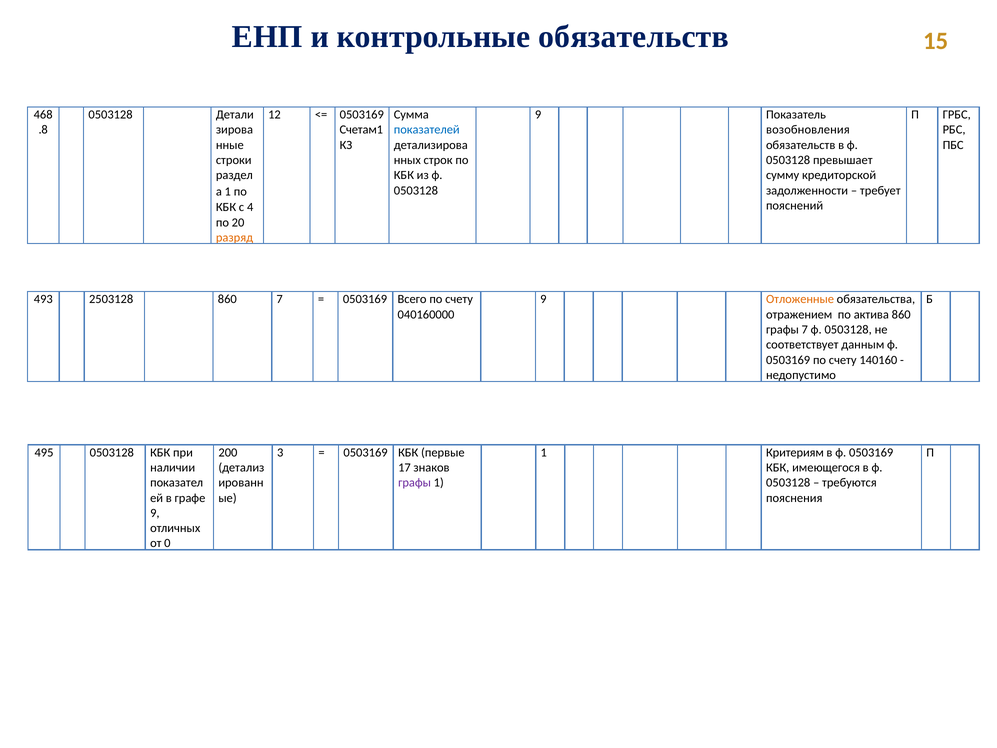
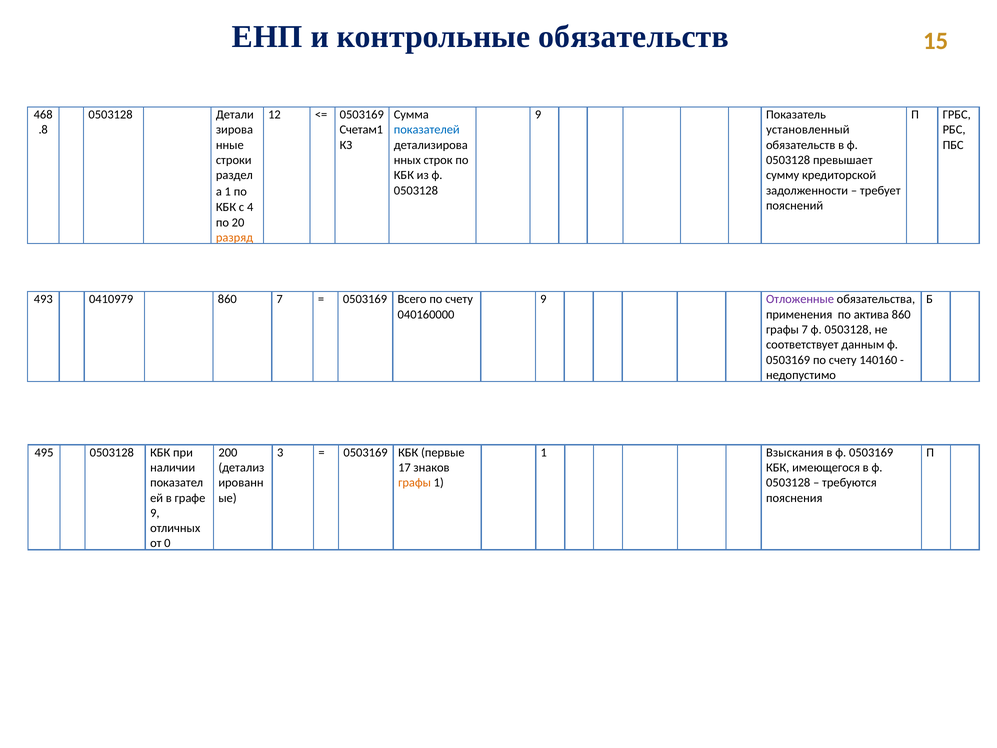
возобновления: возобновления -> установленный (808, 130)
2503128: 2503128 -> 0410979 (111, 299)
Отложенные colour: orange -> purple (800, 299)
отражением: отражением -> применения (799, 314)
Критериям: Критериям -> Взыскания (795, 452)
графы colour: purple -> orange (415, 483)
